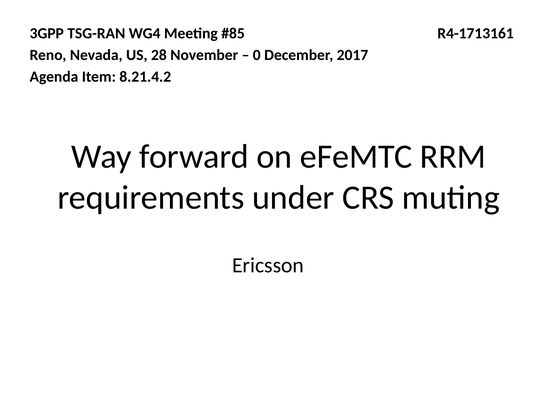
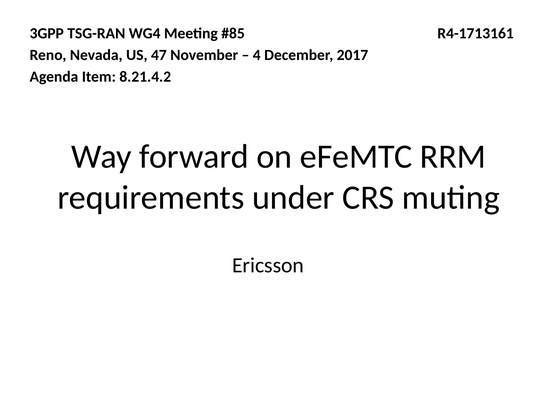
28: 28 -> 47 (159, 55)
0: 0 -> 4 (257, 55)
